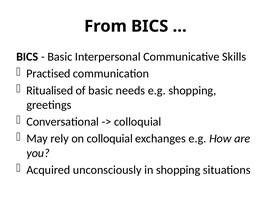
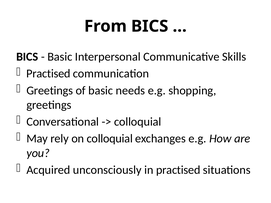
Ritualised: Ritualised -> Greetings (50, 91)
in shopping: shopping -> practised (178, 170)
